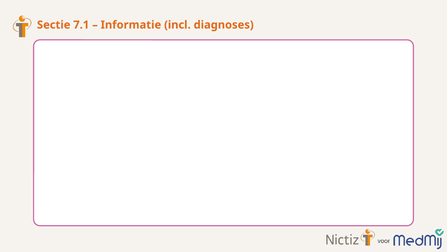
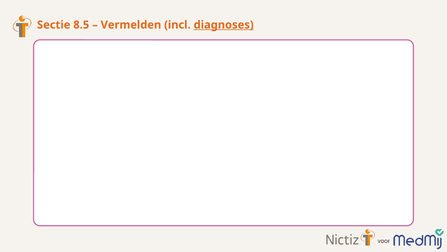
7.1: 7.1 -> 8.5 (81, 25)
Informatie: Informatie -> Vermelden (131, 25)
diagnoses underline: none -> present (224, 25)
